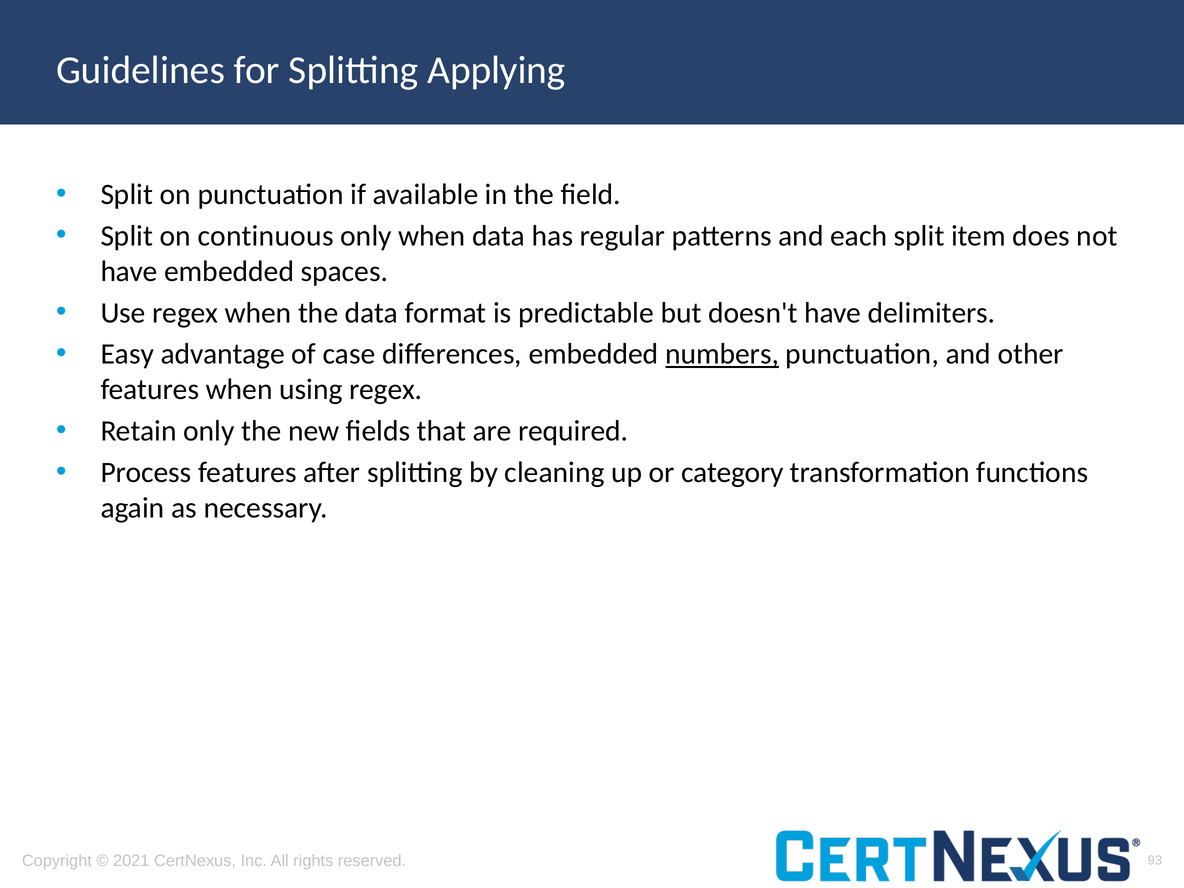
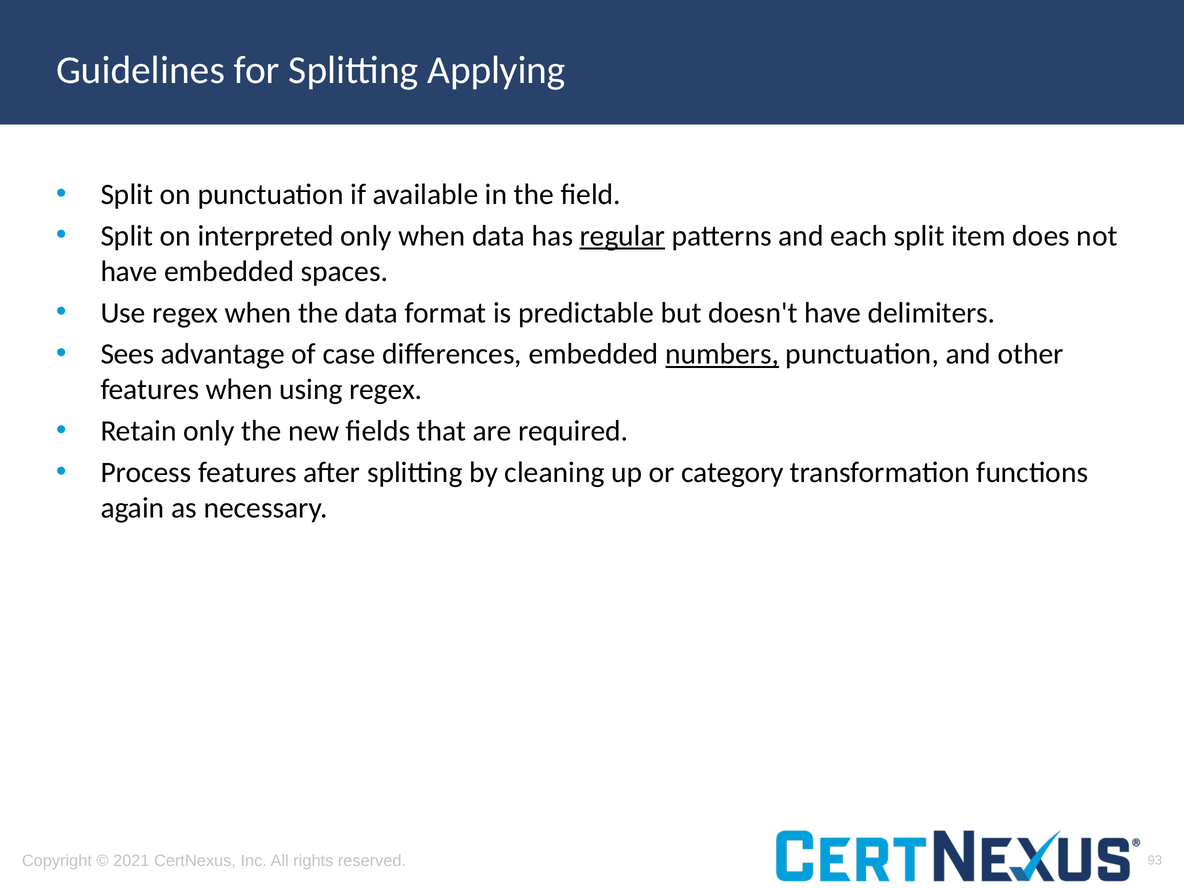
continuous: continuous -> interpreted (266, 236)
regular underline: none -> present (622, 236)
Easy: Easy -> Sees (127, 354)
